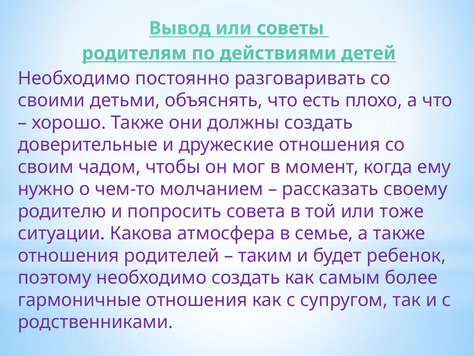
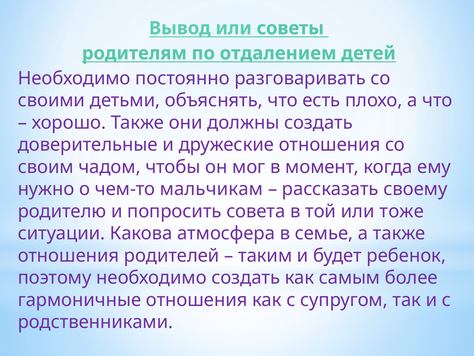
действиями: действиями -> отдалением (278, 53)
молчанием: молчанием -> мальчикам (211, 189)
